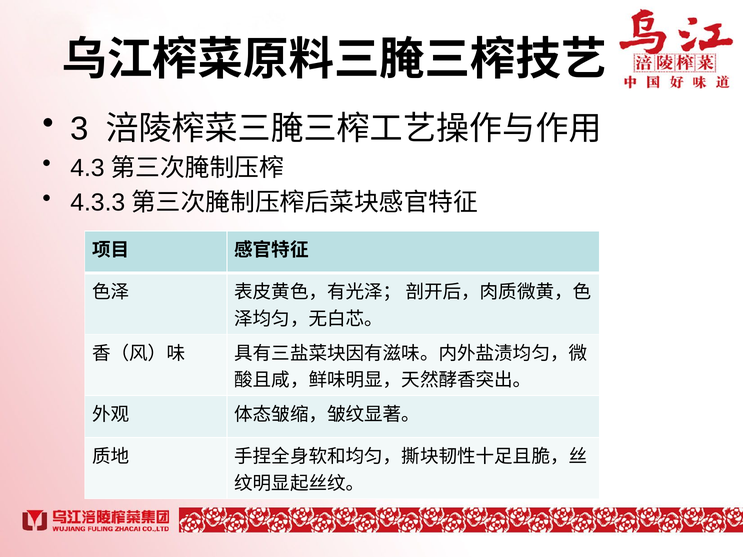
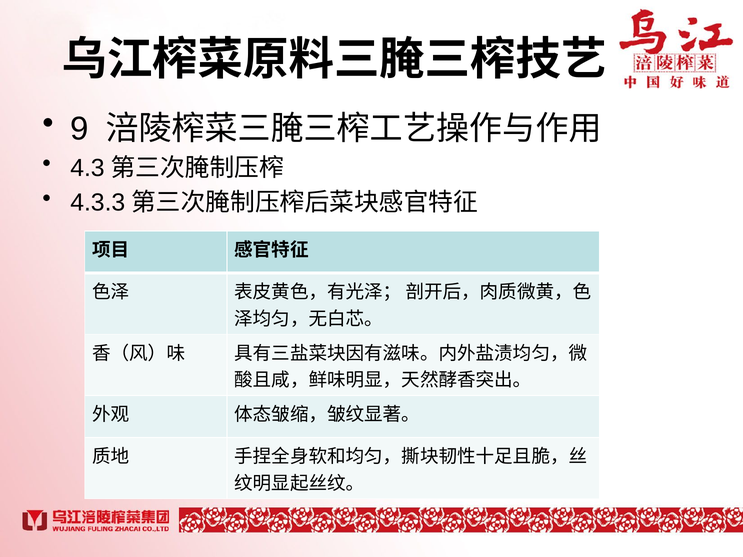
3: 3 -> 9 (79, 129)
